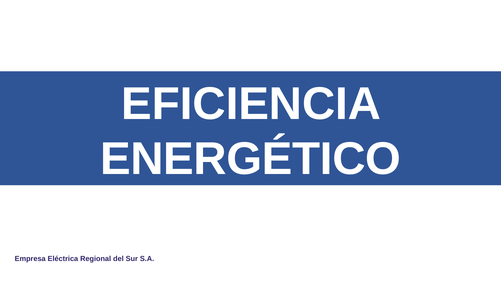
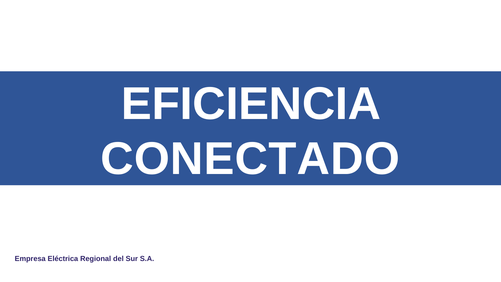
ENERGÉTICO: ENERGÉTICO -> CONECTADO (250, 159)
